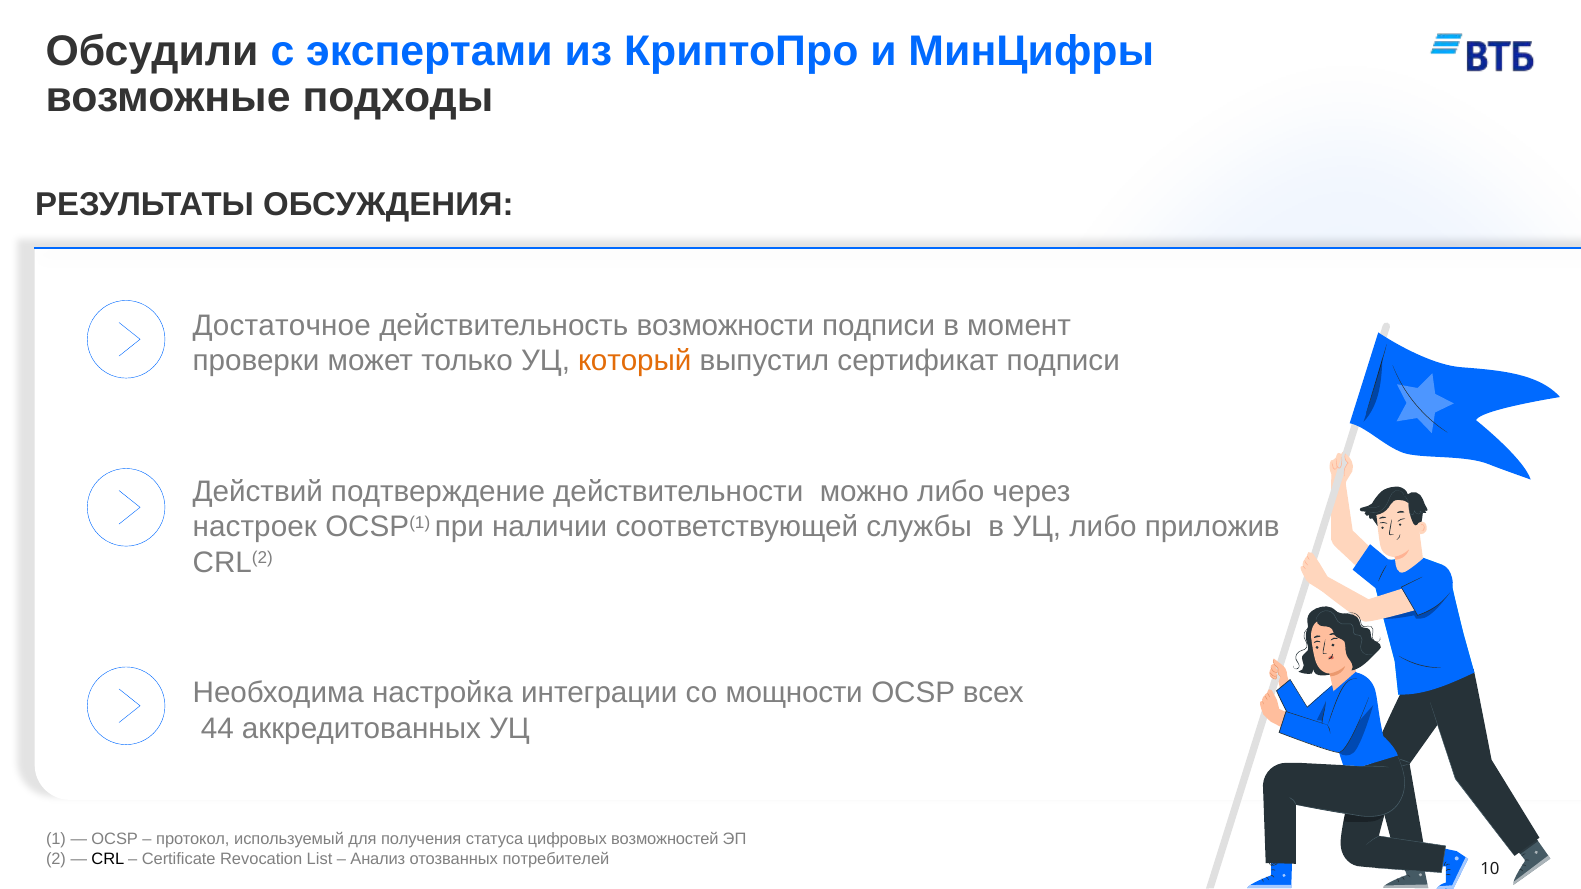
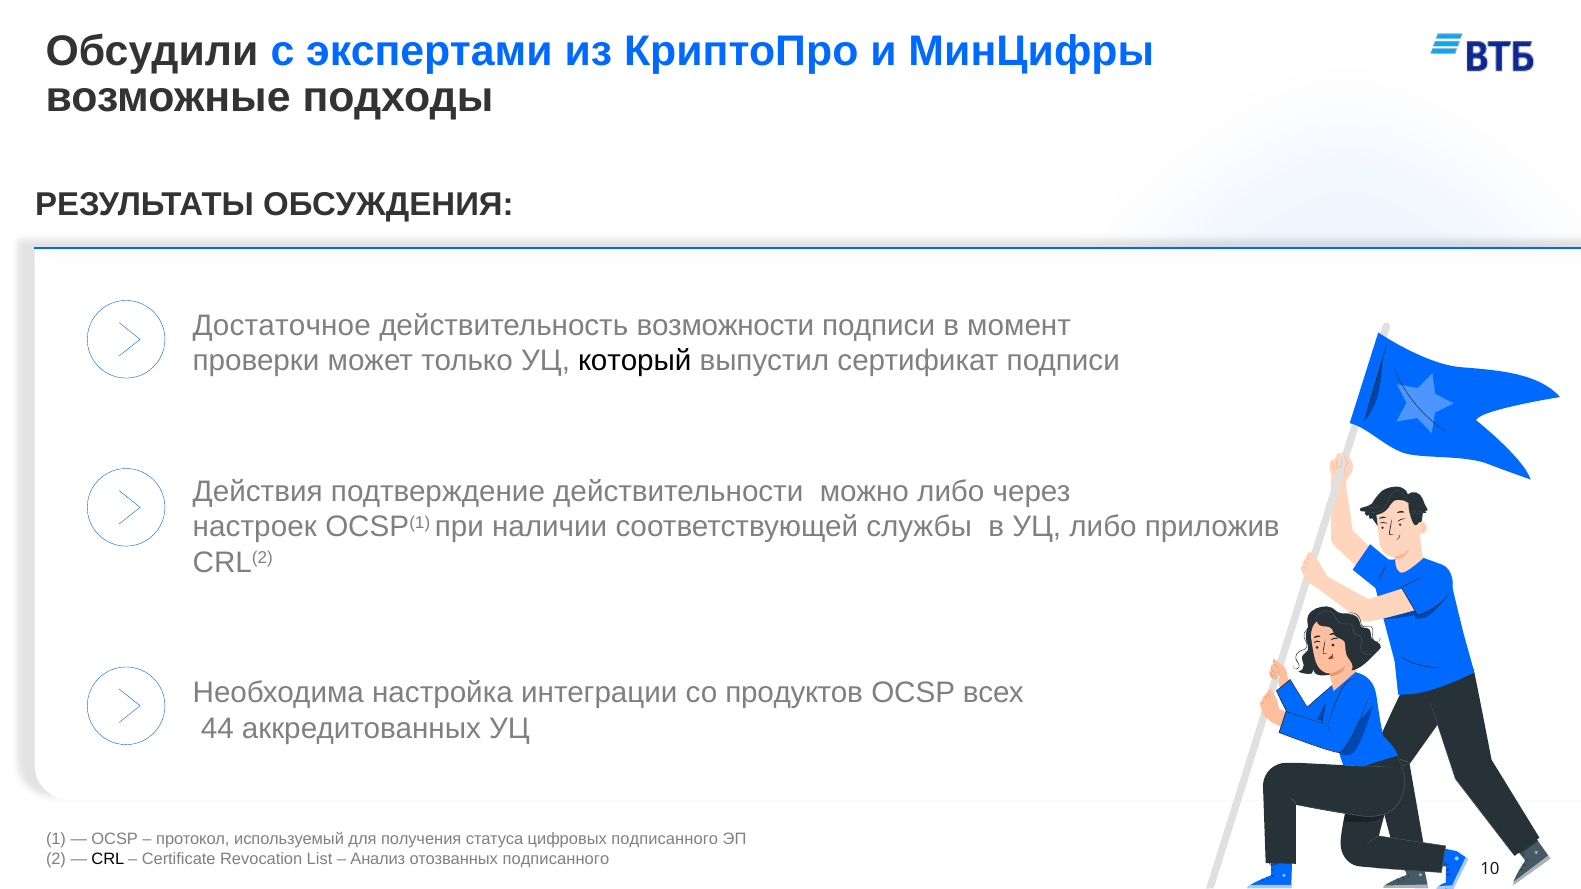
который colour: orange -> black (635, 361)
Действий: Действий -> Действия (258, 492)
мощности: мощности -> продуктов (794, 693)
цифровых возможностей: возможностей -> подписанного (665, 840)
отозванных потребителей: потребителей -> подписанного (556, 860)
